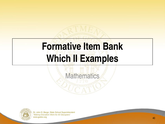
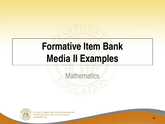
Which: Which -> Media (59, 58)
